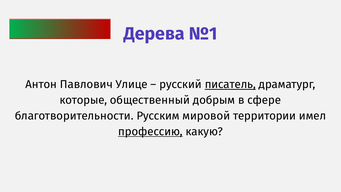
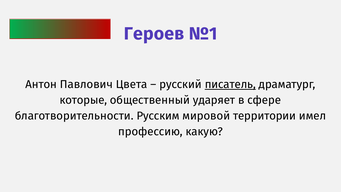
Дерева: Дерева -> Героев (154, 34)
Улице: Улице -> Цвета (132, 84)
добрым: добрым -> ударяет (214, 100)
профессию underline: present -> none (150, 131)
